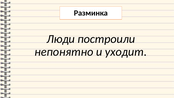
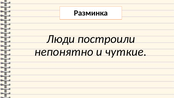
уходит: уходит -> чуткие (126, 52)
